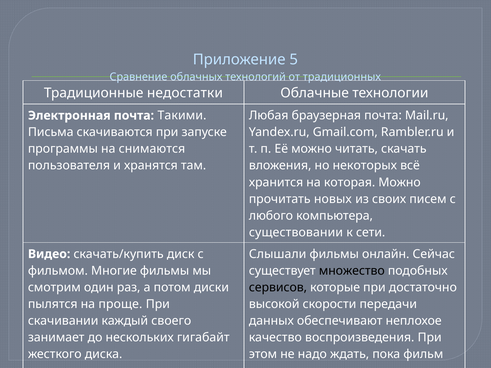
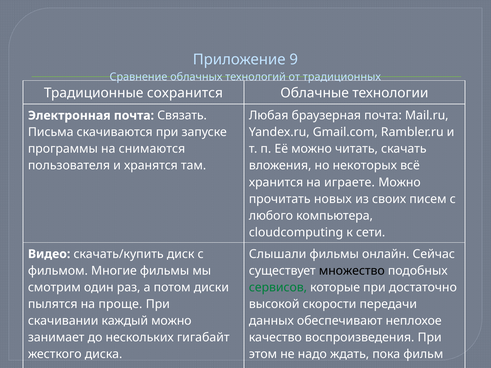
5: 5 -> 9 (294, 60)
недостатки: недостатки -> сохранится (185, 93)
Такими: Такими -> Связать (182, 116)
которая: которая -> играете (349, 182)
существовании: существовании -> cloudcomputing (296, 233)
сервисов colour: black -> green (278, 288)
каждый своего: своего -> можно (171, 321)
